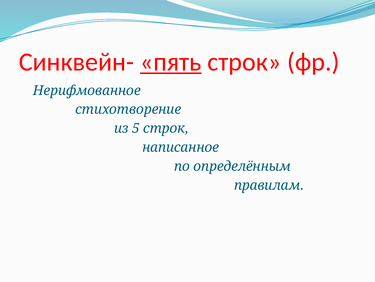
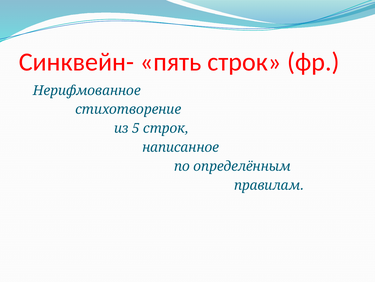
пять underline: present -> none (171, 62)
